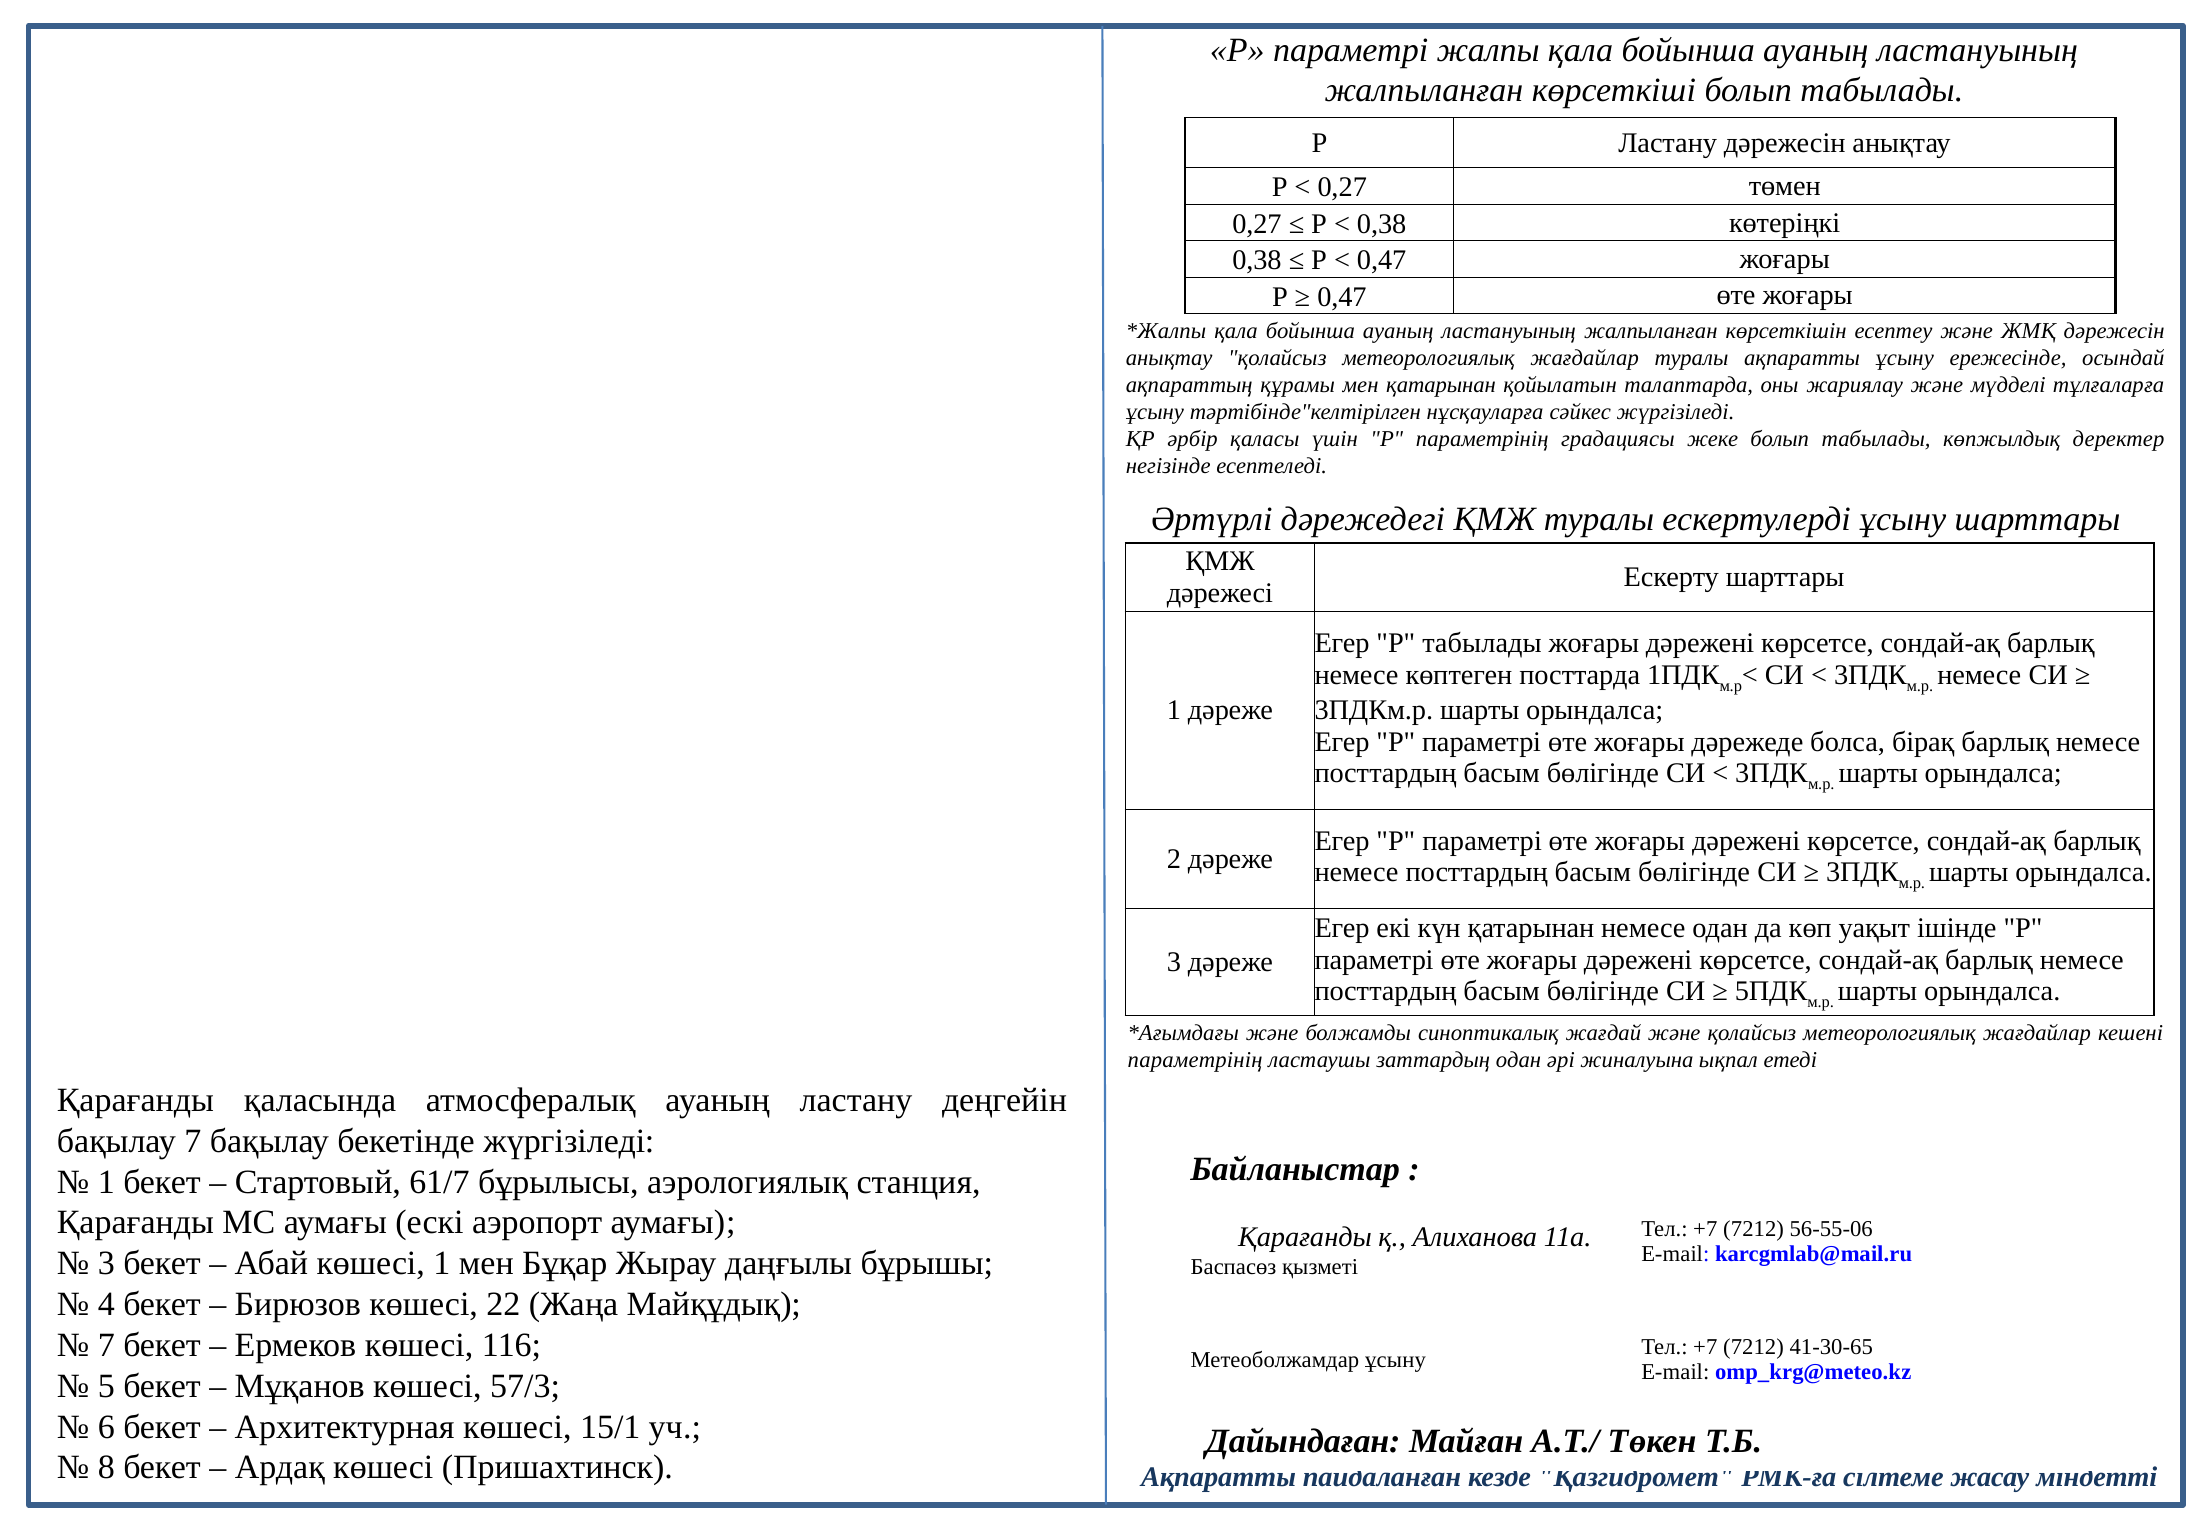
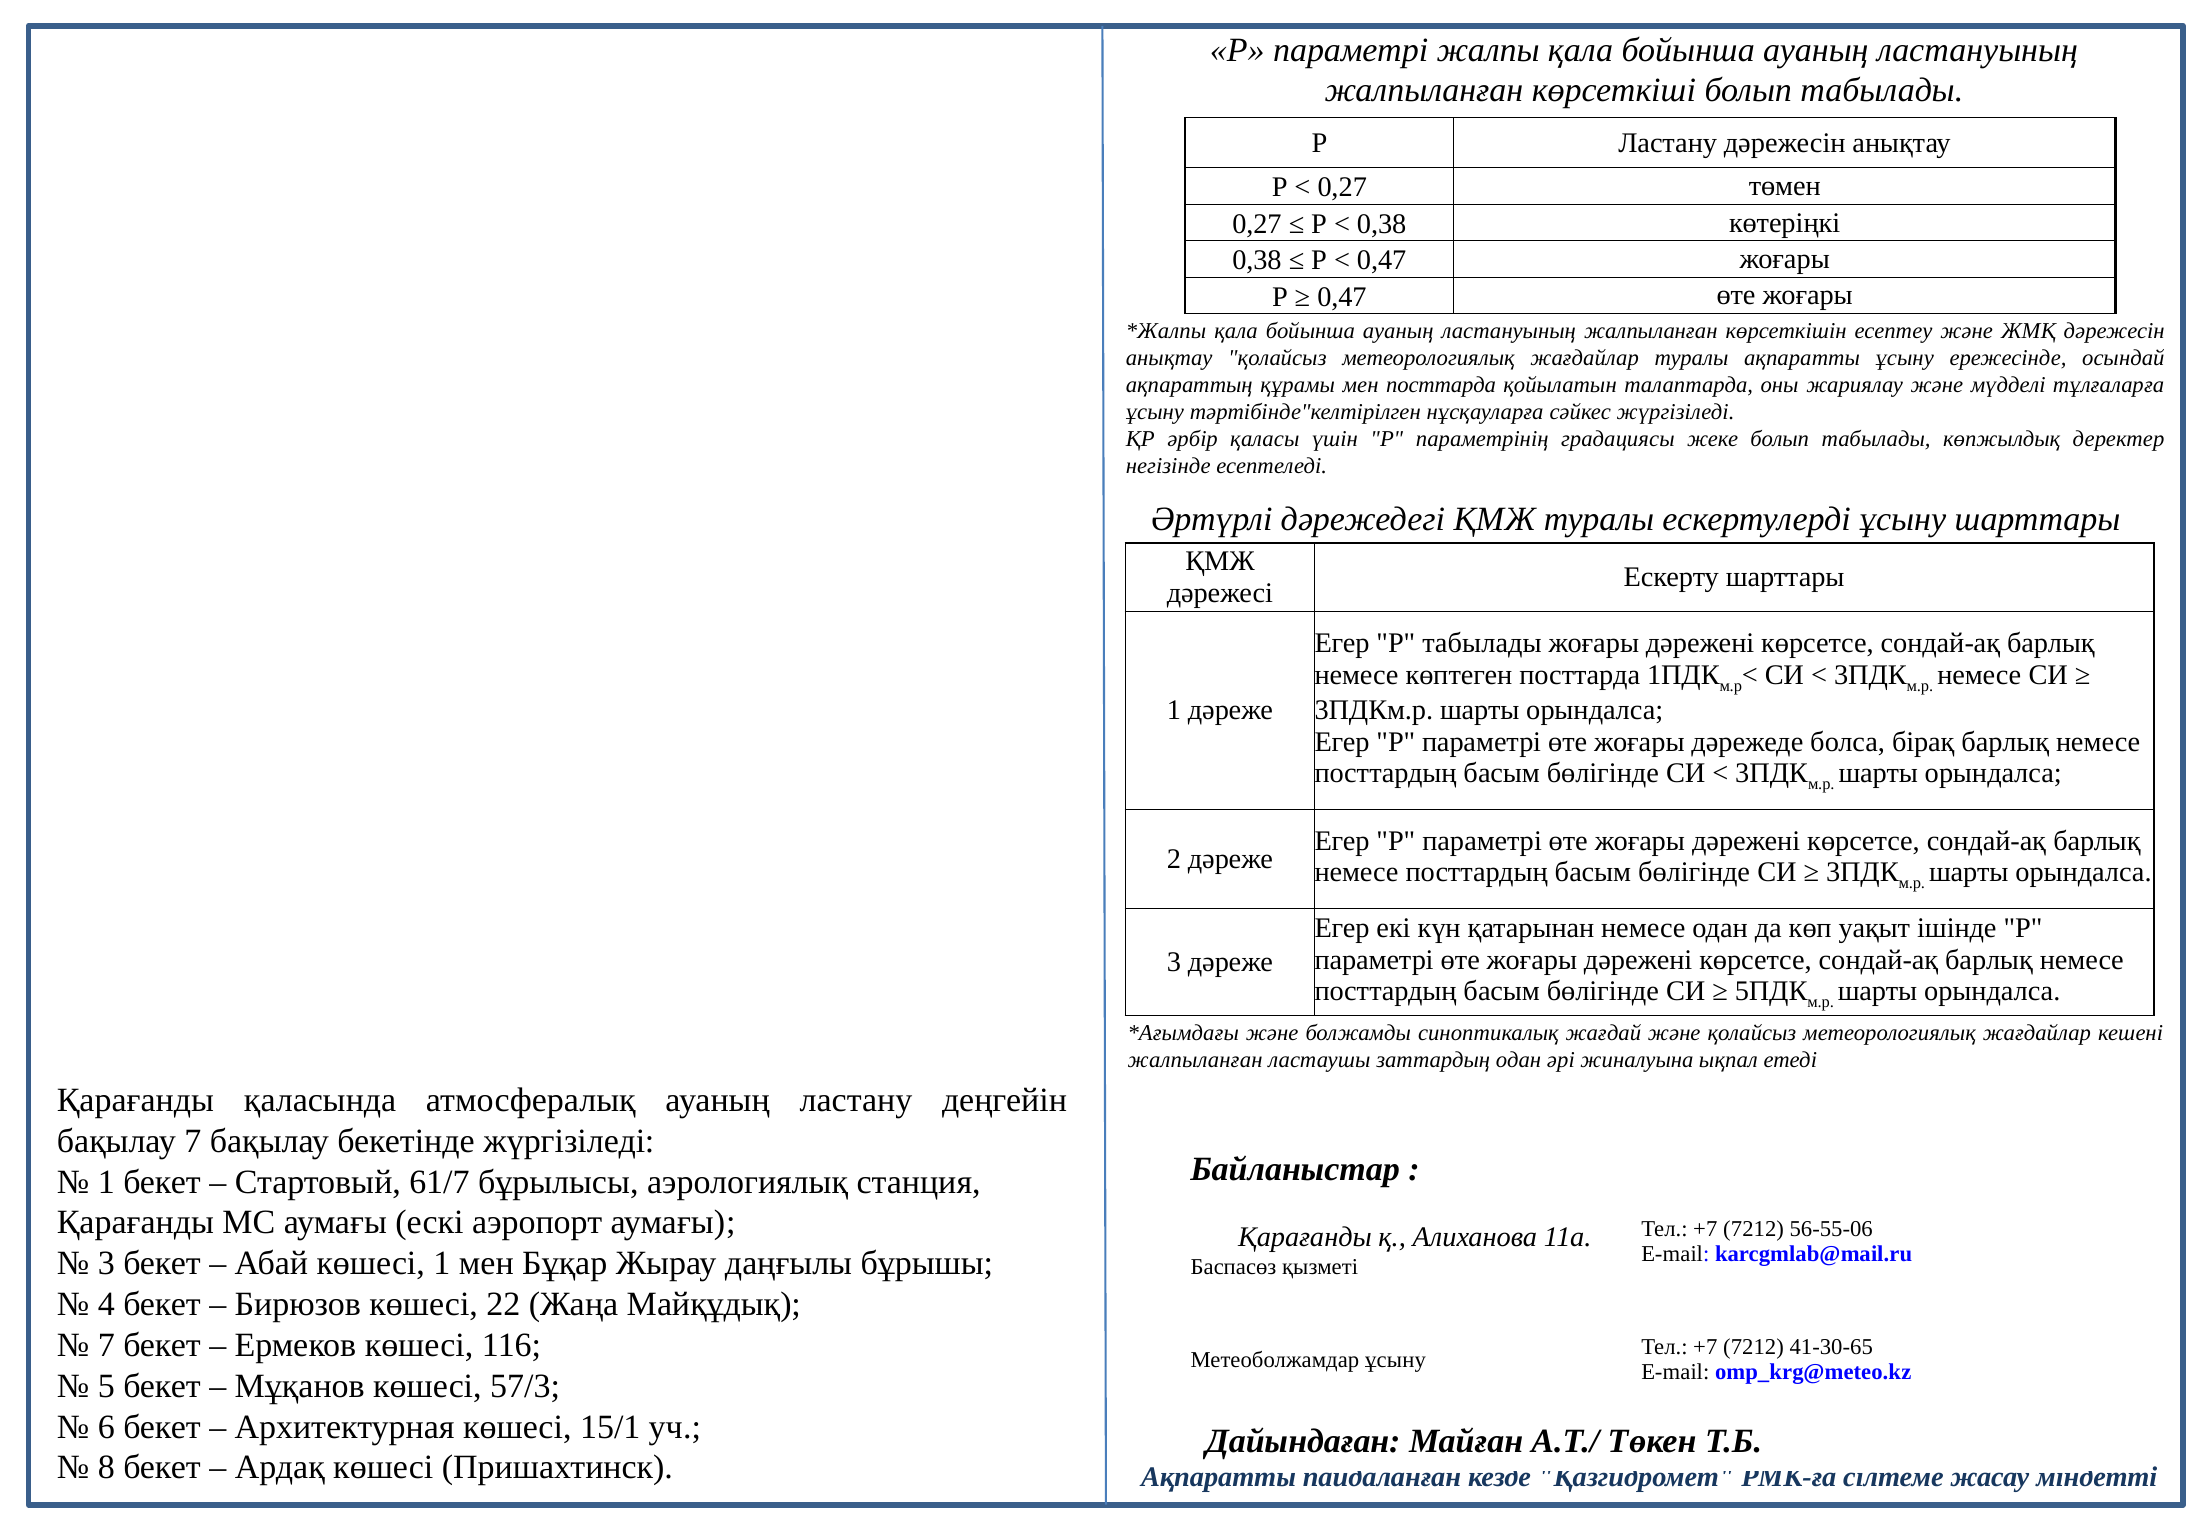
мен қатарынан: қатарынан -> посттарда (1441, 385)
параметрінің: параметрінің -> жалпыланған (1195, 1061)
